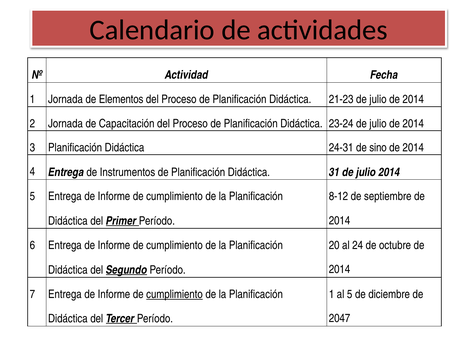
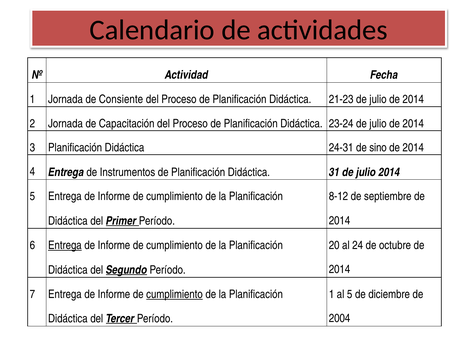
Elementos: Elementos -> Consiente (121, 99)
Entrega underline: none -> present (65, 245)
2047: 2047 -> 2004 (340, 318)
